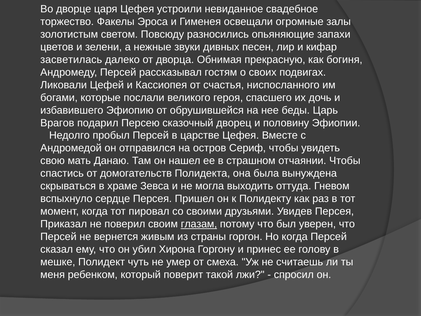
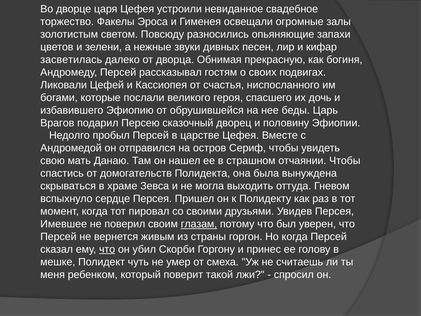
Приказал: Приказал -> Имевшее (64, 224)
что underline: none -> present (107, 249)
Хирона: Хирона -> Скорби (177, 249)
